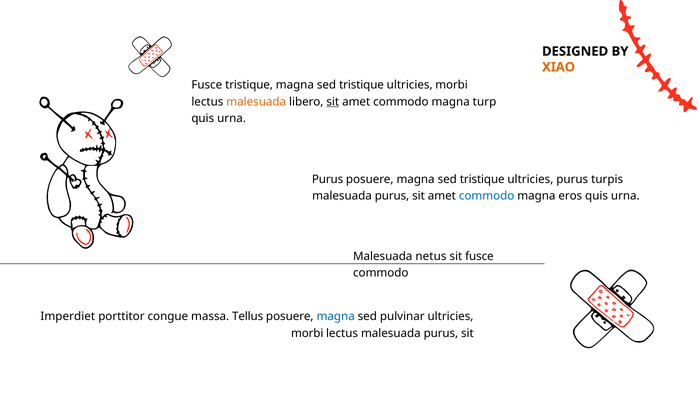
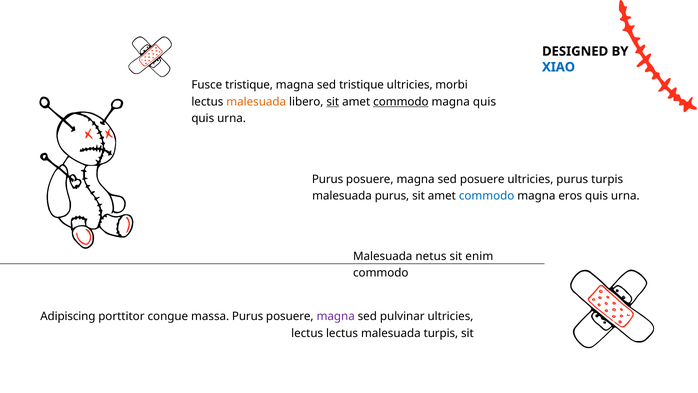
XIAO colour: orange -> blue (559, 67)
commodo underline: none -> present (401, 102)
magna turp: turp -> quis (485, 102)
posuere magna sed tristique: tristique -> posuere (482, 179)
sit fusce: fusce -> enim (479, 256)
Imperdiet: Imperdiet -> Adipiscing (68, 316)
massa Tellus: Tellus -> Purus (248, 316)
magna colour: blue -> purple (336, 316)
morbi: morbi -> lectus (307, 333)
lectus malesuada purus: purus -> turpis (441, 333)
